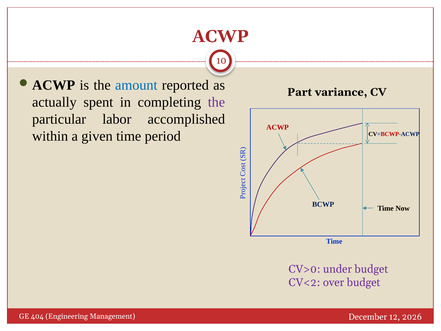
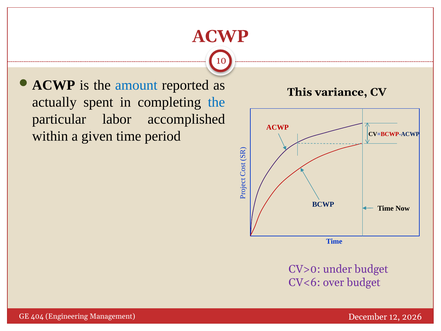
Part: Part -> This (300, 92)
the colour: purple -> blue (216, 102)
CV<2: CV<2 -> CV<6 (304, 282)
